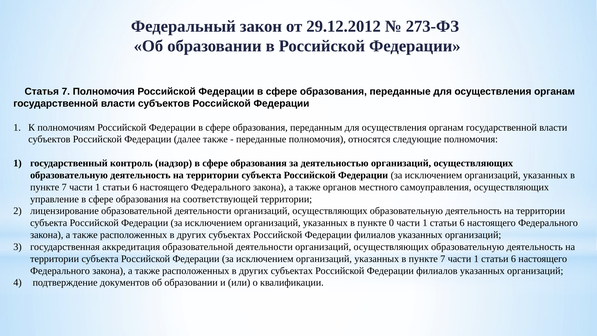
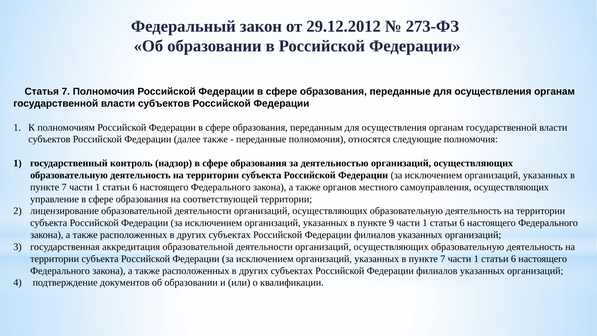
0: 0 -> 9 (391, 223)
